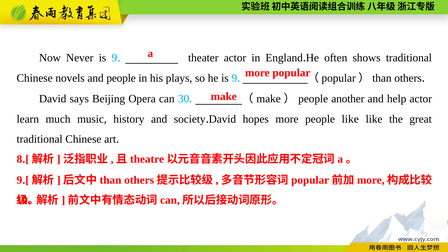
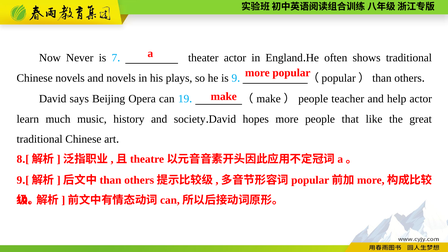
9: 9 -> 7 (114, 58)
and people: people -> novels (121, 78)
30: 30 -> 19 (184, 99)
another: another -> teacher (348, 99)
people like: like -> that (350, 119)
